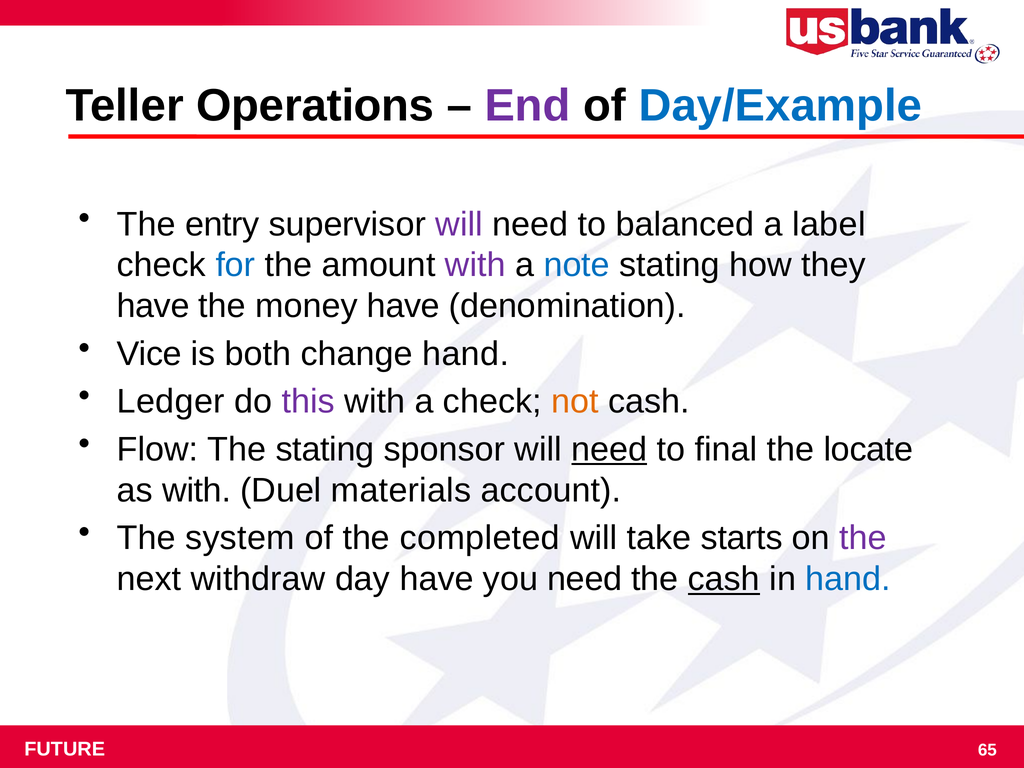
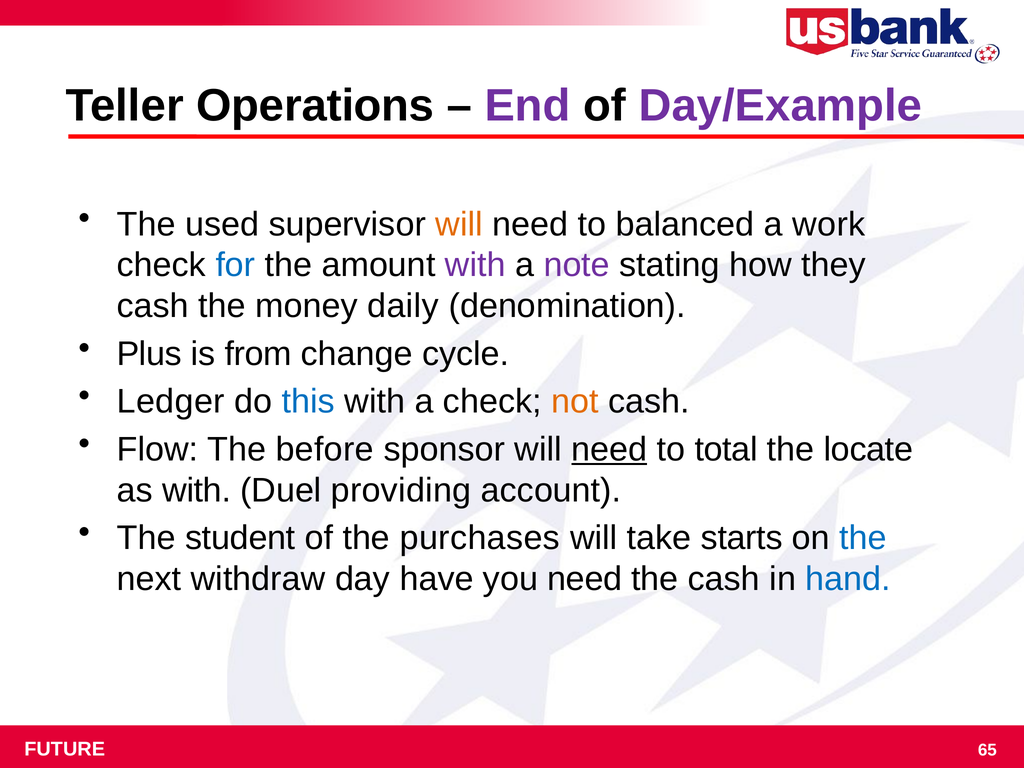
Day/Example colour: blue -> purple (780, 106)
entry: entry -> used (222, 224)
will colour: purple -> orange (459, 224)
label: label -> work (829, 224)
note colour: blue -> purple (577, 265)
have: have -> cash (153, 306)
money have: have -> daily (403, 306)
Vice: Vice -> Plus (149, 354)
both: both -> from (258, 354)
change hand: hand -> cycle (466, 354)
this colour: purple -> blue (308, 402)
The stating: stating -> before (325, 449)
final: final -> total (726, 449)
materials: materials -> providing (401, 490)
system: system -> student (240, 538)
completed: completed -> purchases (480, 538)
the colour: purple -> blue (863, 538)
cash underline: present -> none (724, 579)
